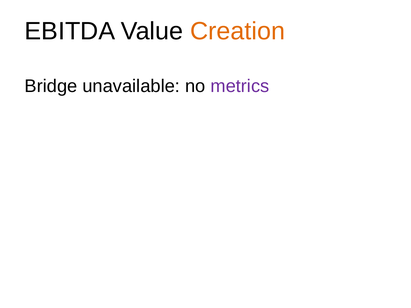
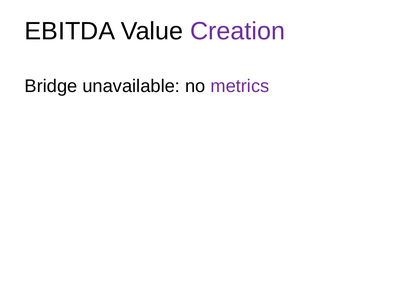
Creation colour: orange -> purple (238, 31)
